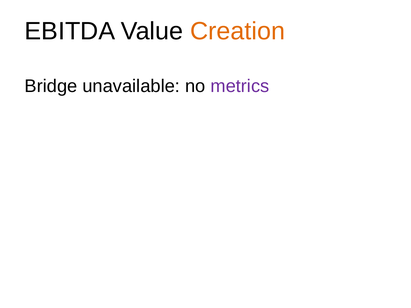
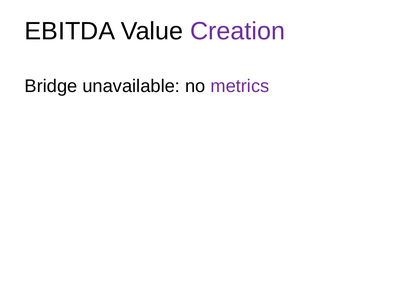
Creation colour: orange -> purple (238, 31)
